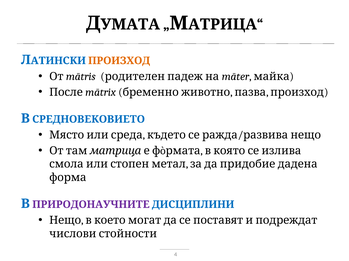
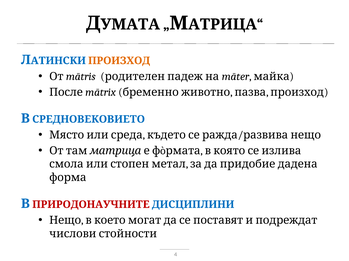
ПРИРОДОНАУЧНИТЕ colour: purple -> red (91, 205)
